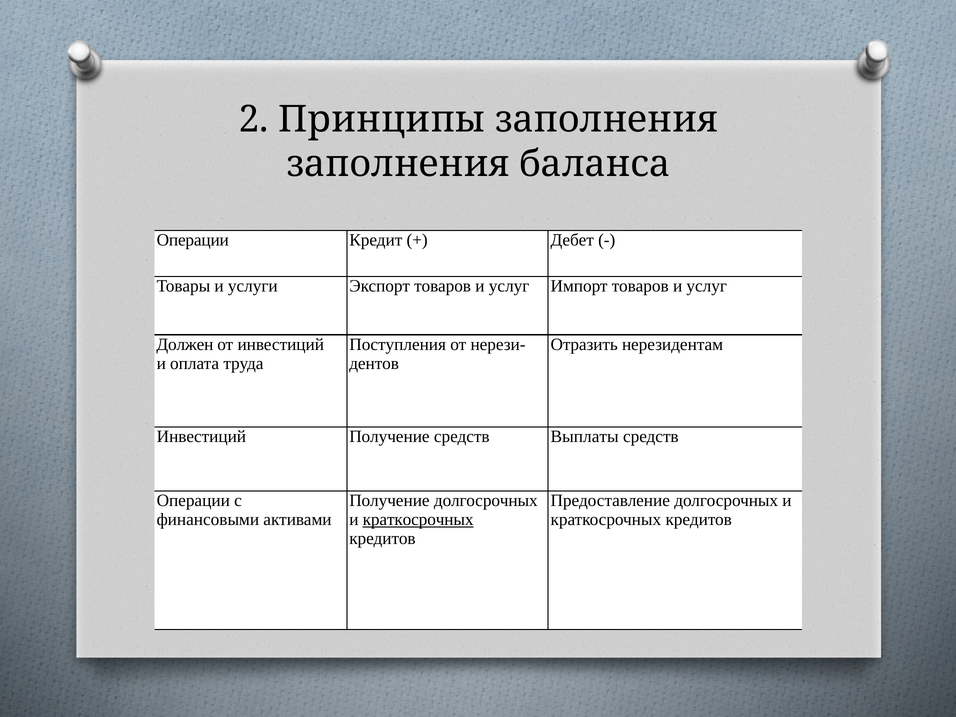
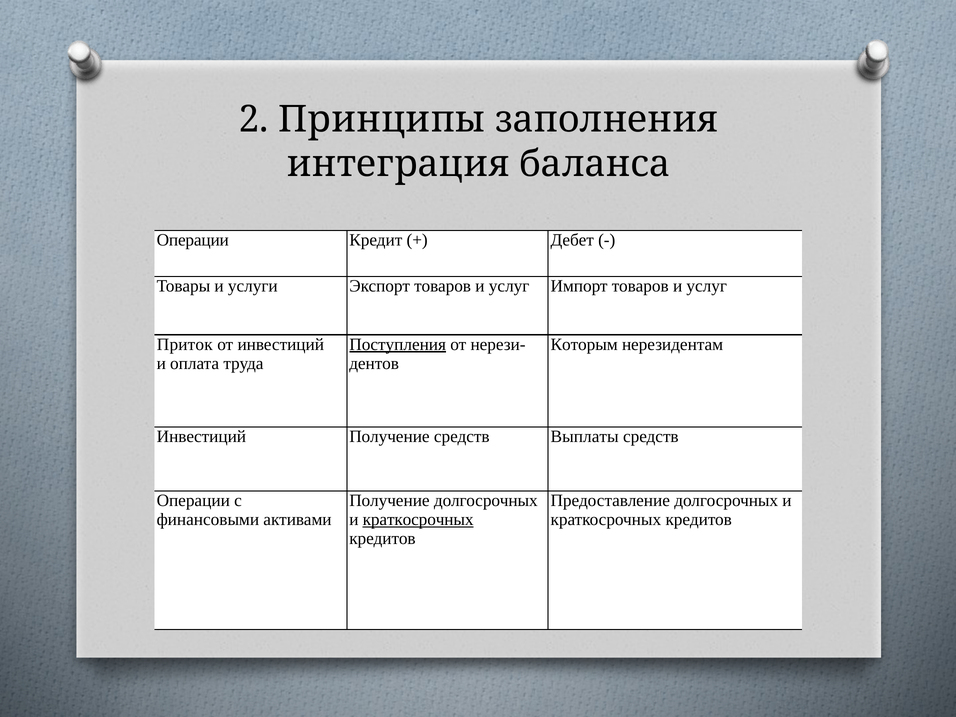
заполнения: заполнения -> интеграция (398, 164)
Должен: Должен -> Приток (185, 344)
Поступления underline: none -> present (398, 344)
Отразить: Отразить -> Которым (584, 344)
